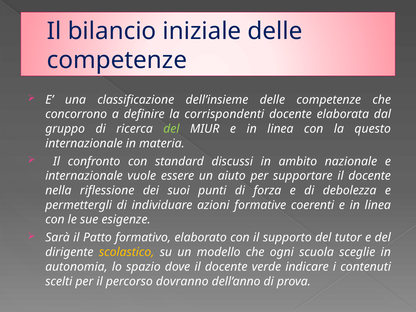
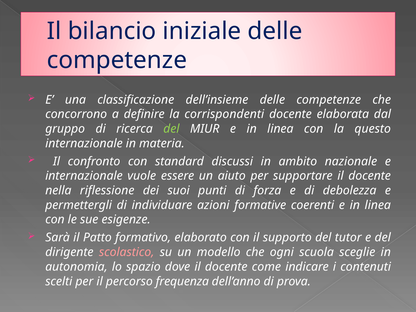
scolastico colour: yellow -> pink (127, 252)
verde: verde -> come (266, 267)
dovranno: dovranno -> frequenza (182, 281)
